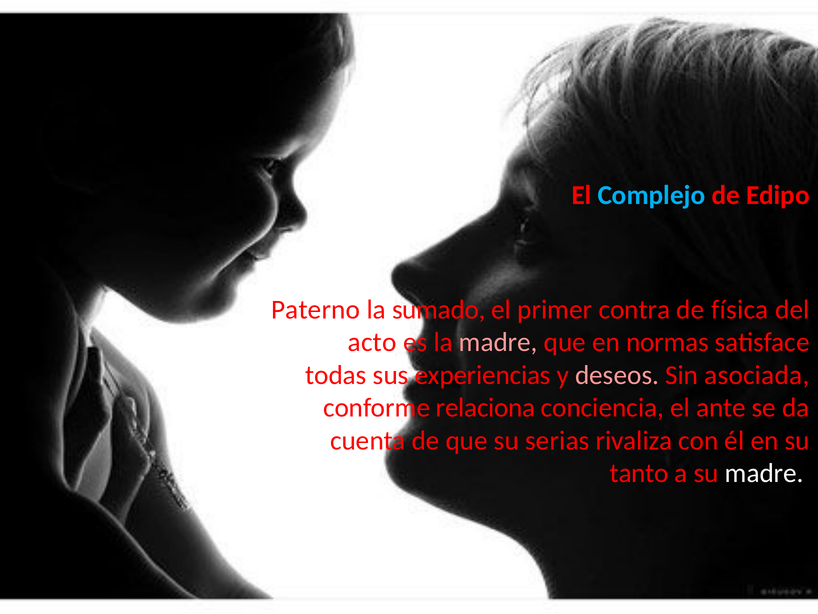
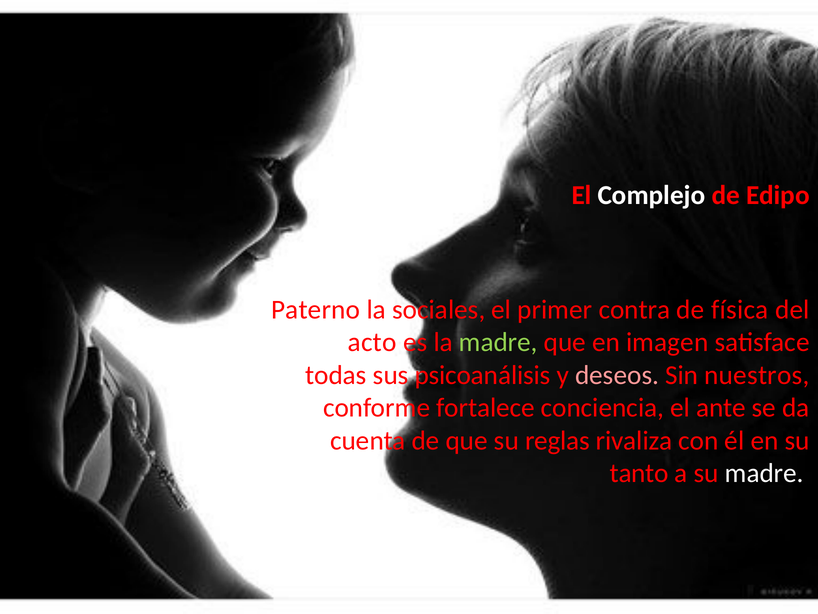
Complejo colour: light blue -> white (652, 195)
sumado: sumado -> sociales (439, 309)
madre colour: pink -> light green (498, 342)
normas: normas -> imagen (667, 342)
experiencias: experiencias -> psicoanálisis (483, 375)
asociada: asociada -> nuestros (757, 375)
relaciona: relaciona -> fortalece (486, 408)
serias: serias -> reglas (557, 440)
